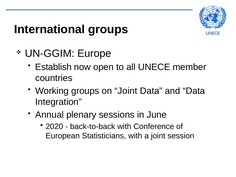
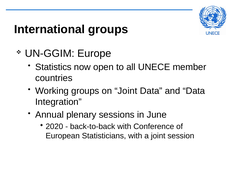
Establish: Establish -> Statistics (53, 67)
